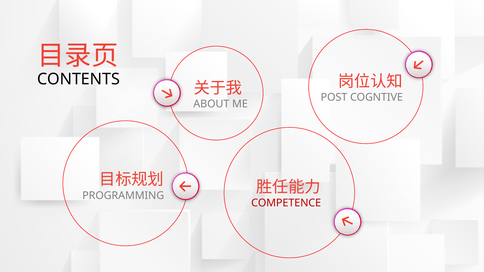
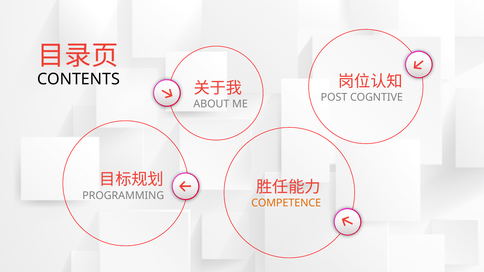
COMPETENCE colour: red -> orange (286, 203)
